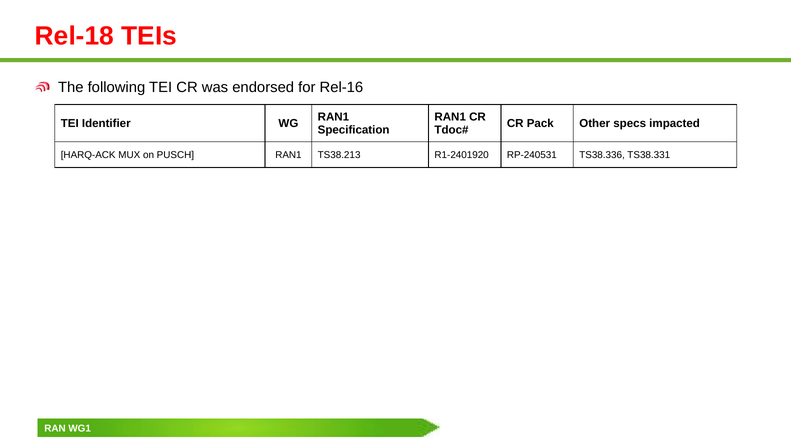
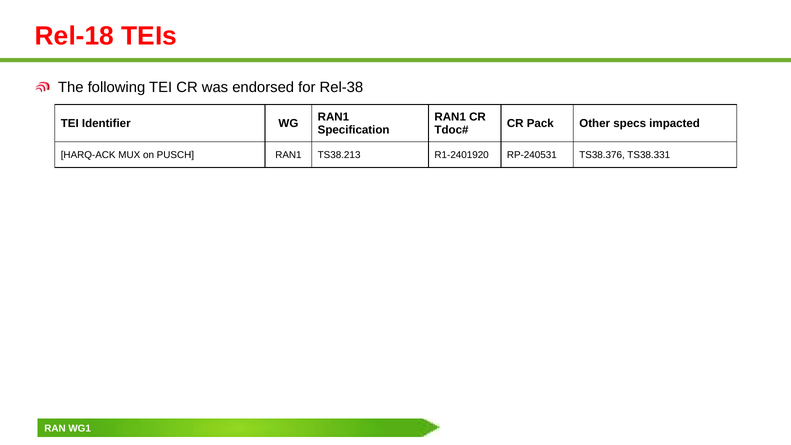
Rel-16: Rel-16 -> Rel-38 (341, 87)
TS38.336: TS38.336 -> TS38.376 (602, 155)
